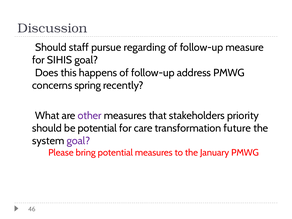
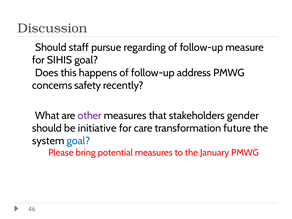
spring: spring -> safety (88, 85)
priority: priority -> gender (243, 116)
be potential: potential -> initiative (97, 128)
goal colour: purple -> blue (78, 141)
